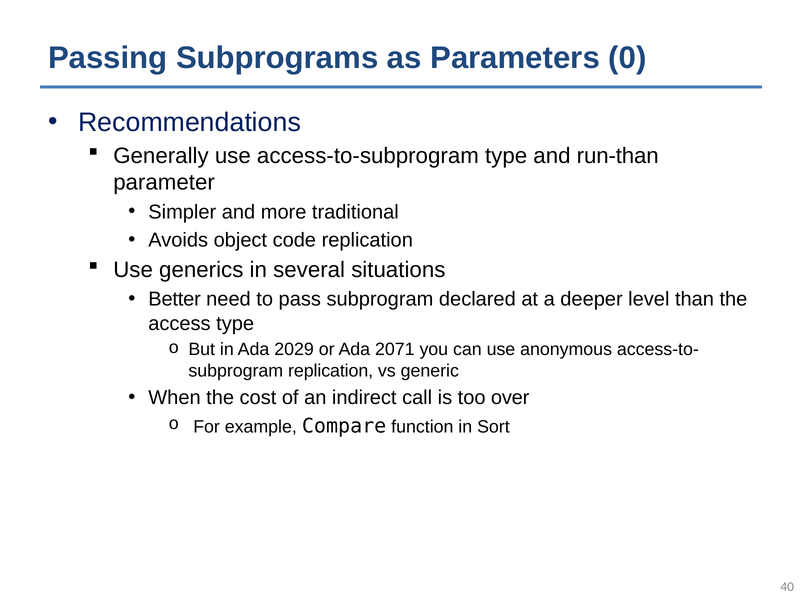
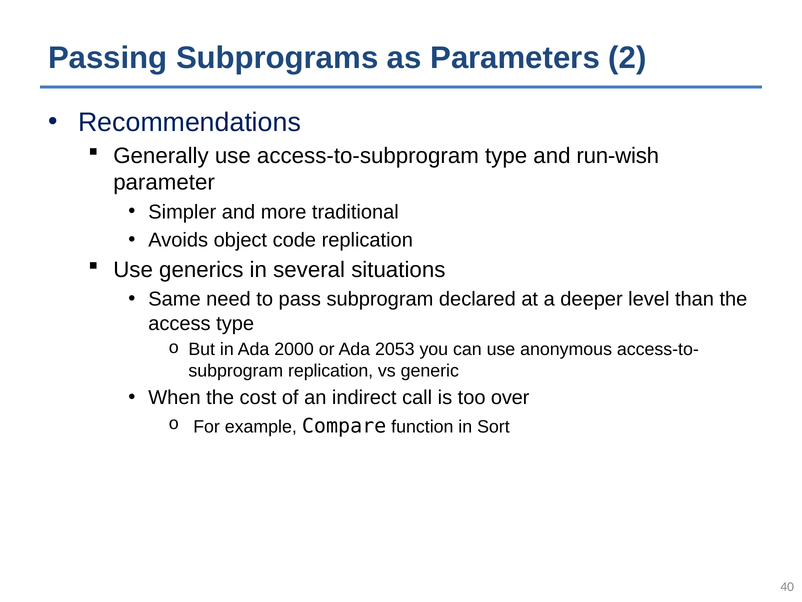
0: 0 -> 2 (627, 58)
run-than: run-than -> run-wish (618, 156)
Better: Better -> Same (175, 299)
2029: 2029 -> 2000 (294, 349)
2071: 2071 -> 2053 (395, 349)
